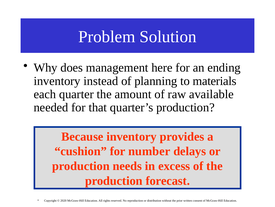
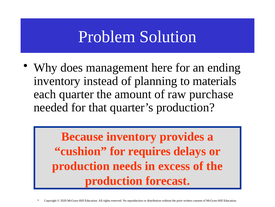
available: available -> purchase (211, 94)
number: number -> requires (149, 151)
